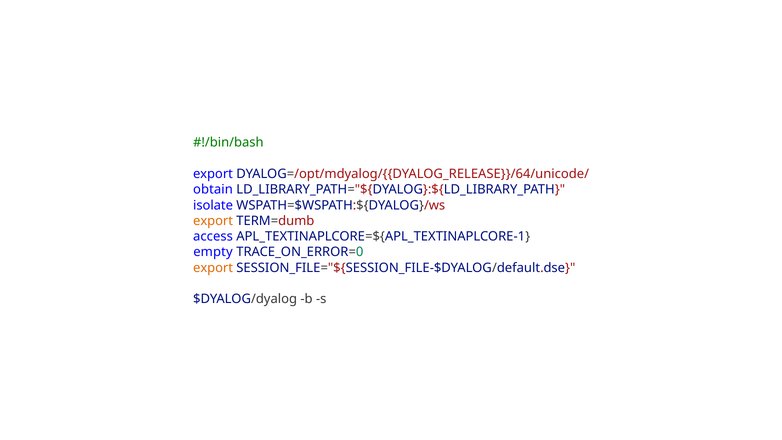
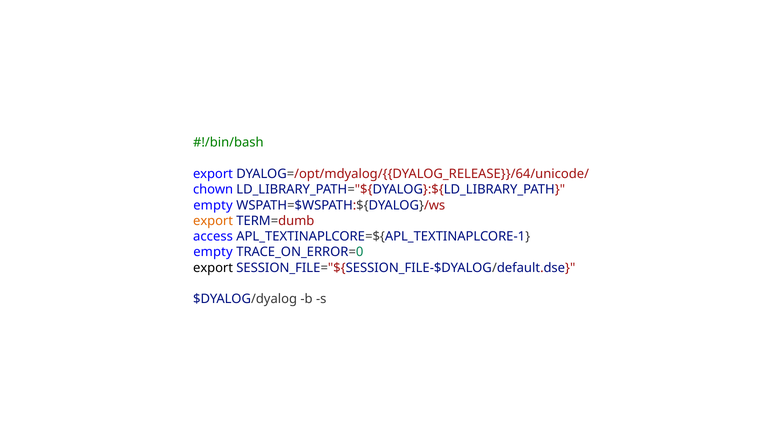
obtain: obtain -> chown (213, 190)
isolate: isolate -> empty (213, 205)
export colour: orange -> black (213, 268)
